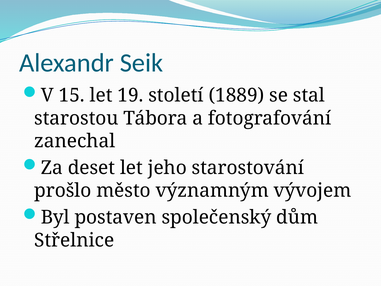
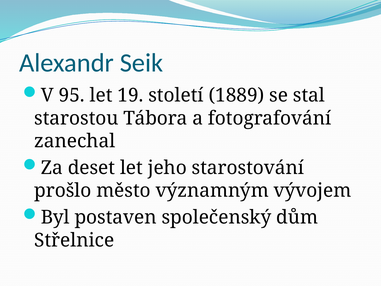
15: 15 -> 95 (72, 95)
